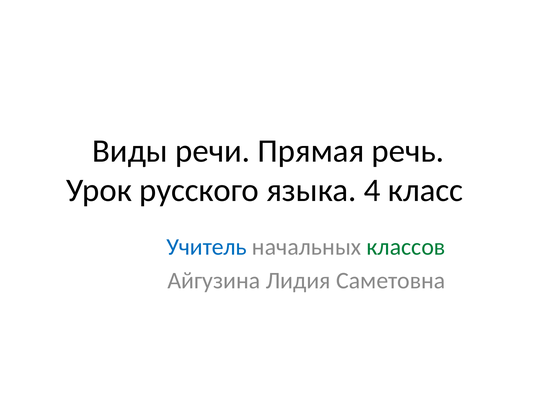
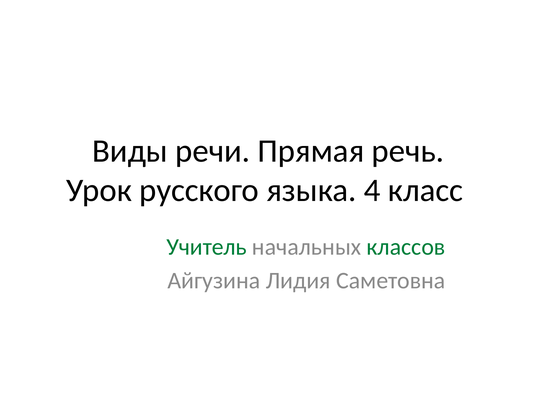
Учитель colour: blue -> green (207, 247)
